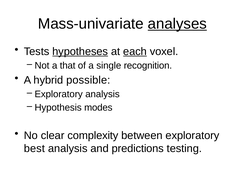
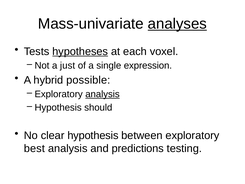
each underline: present -> none (135, 51)
that: that -> just (68, 65)
recognition: recognition -> expression (148, 65)
analysis underline: none -> present (102, 94)
modes: modes -> should (98, 107)
clear complexity: complexity -> hypothesis (93, 135)
